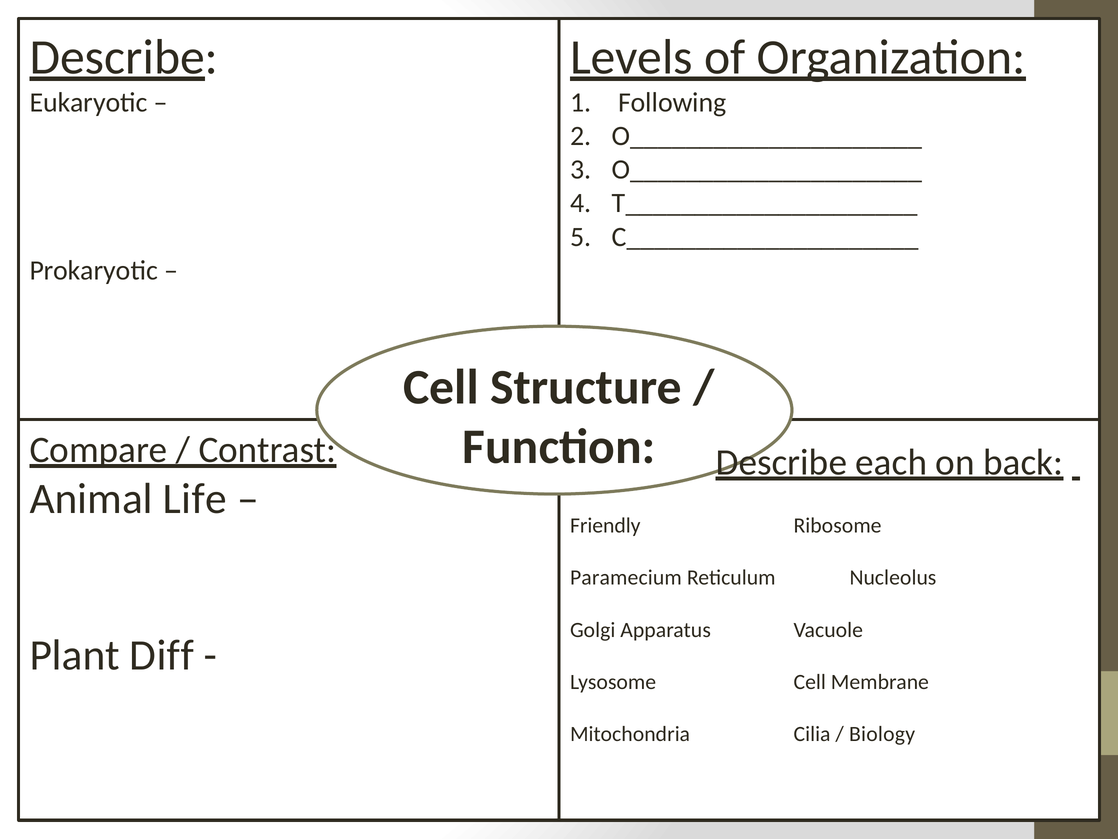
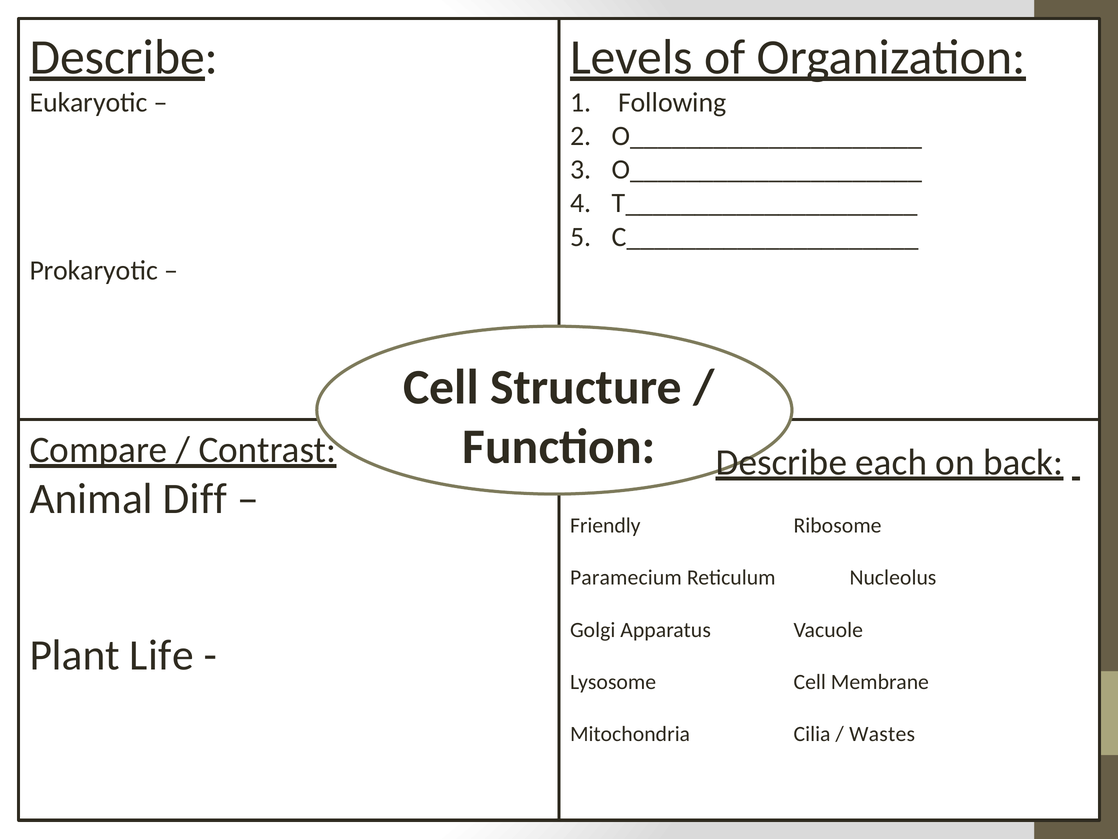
Life: Life -> Diff (195, 499)
Diff: Diff -> Life (162, 655)
Biology: Biology -> Wastes (882, 734)
